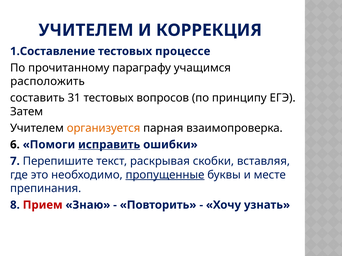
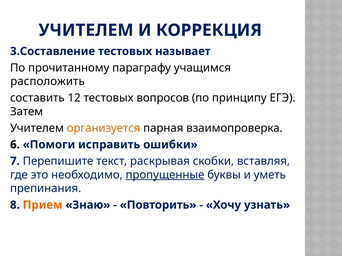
1.Составление: 1.Составление -> 3.Составление (53, 51)
процессе: процессе -> называет (183, 51)
31: 31 -> 12 (74, 98)
исправить underline: present -> none (109, 145)
месте: месте -> уметь (270, 175)
Прием colour: red -> orange (43, 205)
